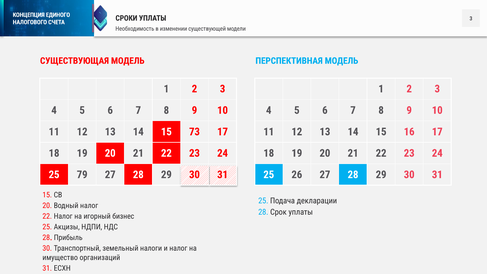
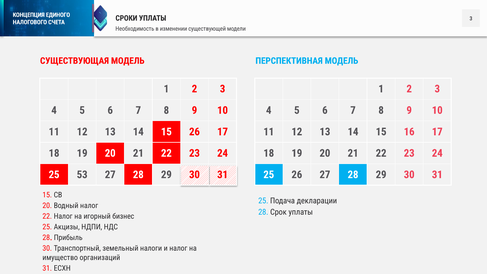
15 73: 73 -> 26 (194, 132)
79: 79 -> 53 (82, 175)
